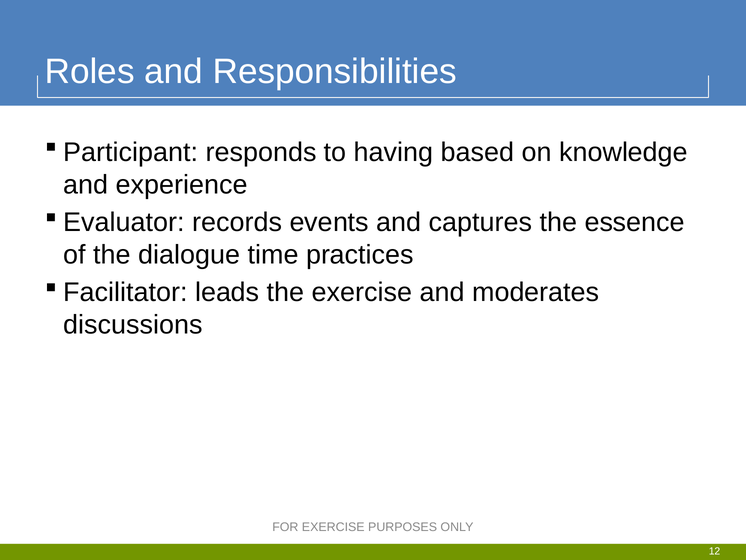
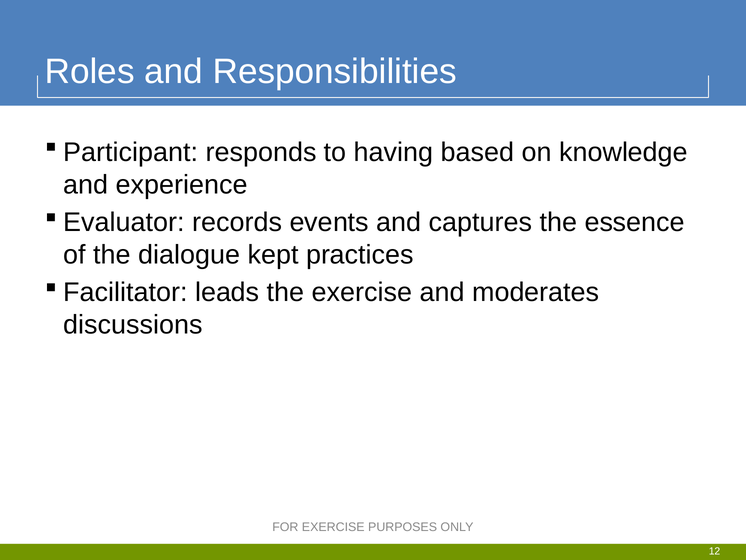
time: time -> kept (273, 255)
